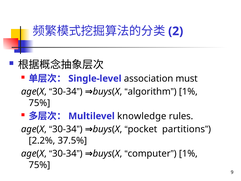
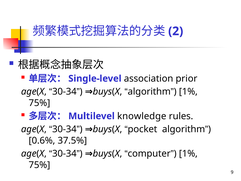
must: must -> prior (187, 78)
pocket partitions: partitions -> algorithm (184, 129)
2.2%: 2.2% -> 0.6% (42, 140)
